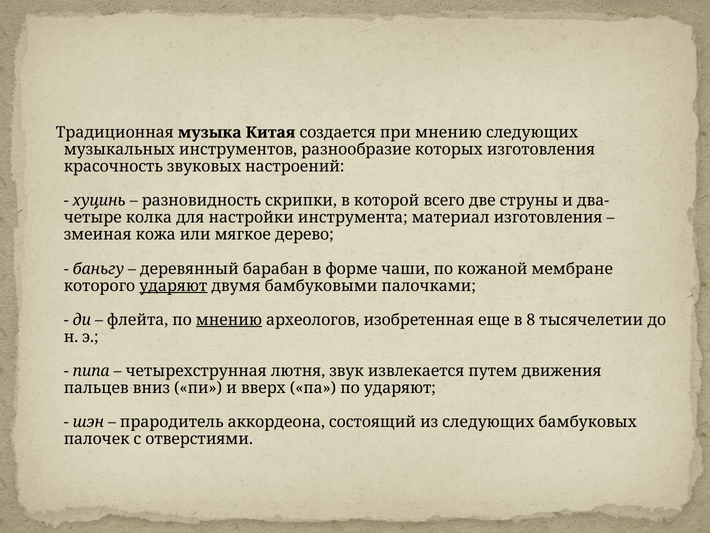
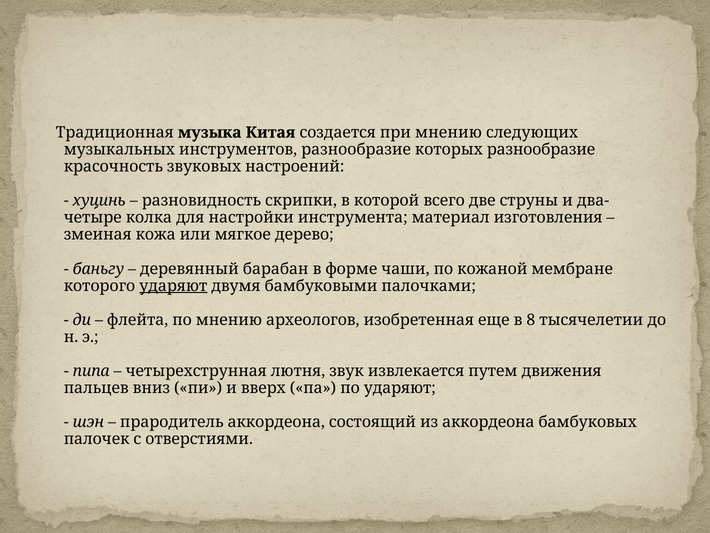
которых изготовления: изготовления -> разнообразие (541, 149)
мнению underline: present -> none (229, 320)
из следующих: следующих -> аккордеона (488, 422)
